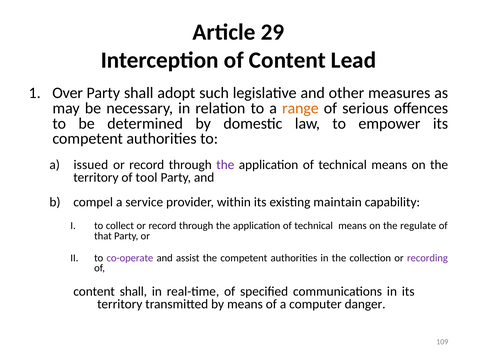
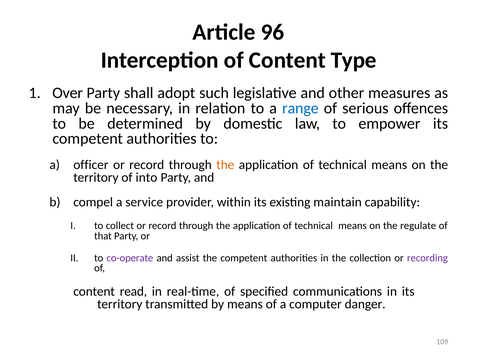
29: 29 -> 96 (272, 32)
Lead: Lead -> Type (354, 60)
range colour: orange -> blue (300, 108)
issued: issued -> officer (91, 165)
the colour: purple -> orange (225, 165)
tool: tool -> into (146, 177)
content shall: shall -> read (133, 291)
